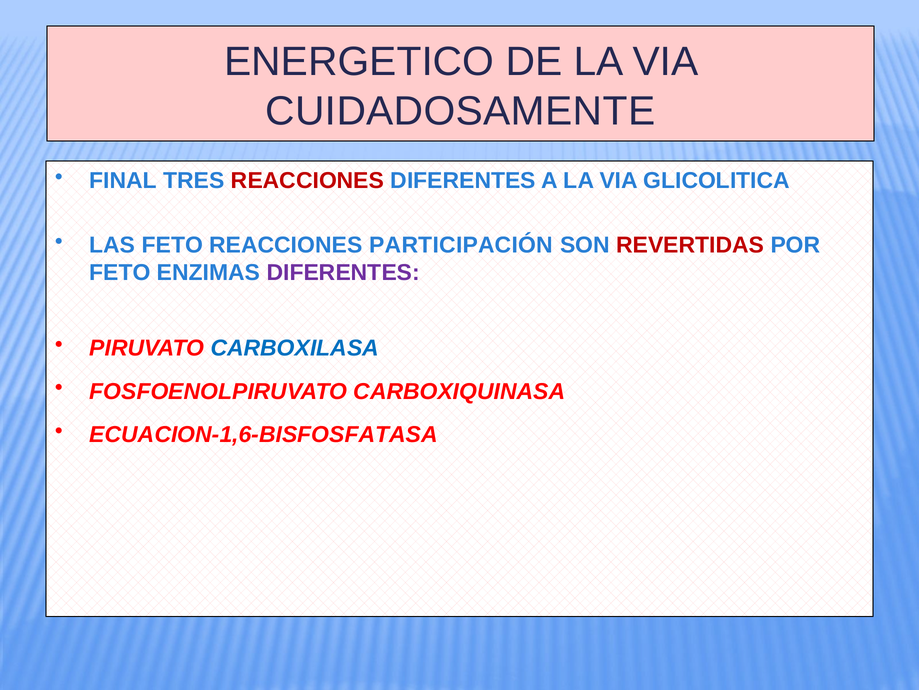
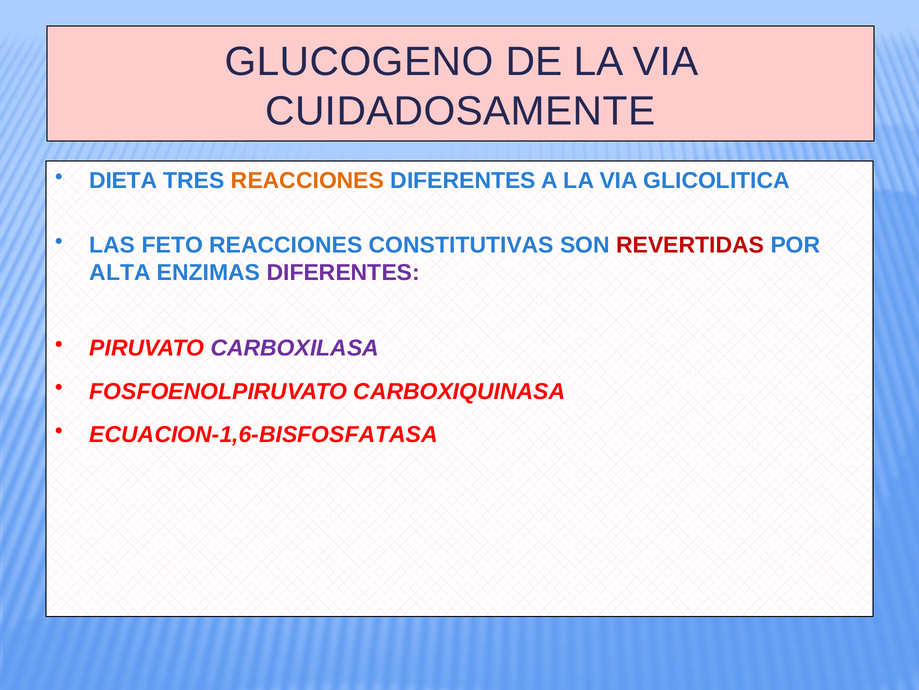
ENERGETICO: ENERGETICO -> GLUCOGENO (359, 62)
FINAL: FINAL -> DIETA (123, 181)
REACCIONES colour: red -> orange (308, 181)
PARTICIPACIÓN: PARTICIPACIÓN -> CONSTITUTIVAS (461, 245)
FETO: FETO -> ALTA (120, 273)
CARBOXILASA colour: blue -> purple (295, 348)
